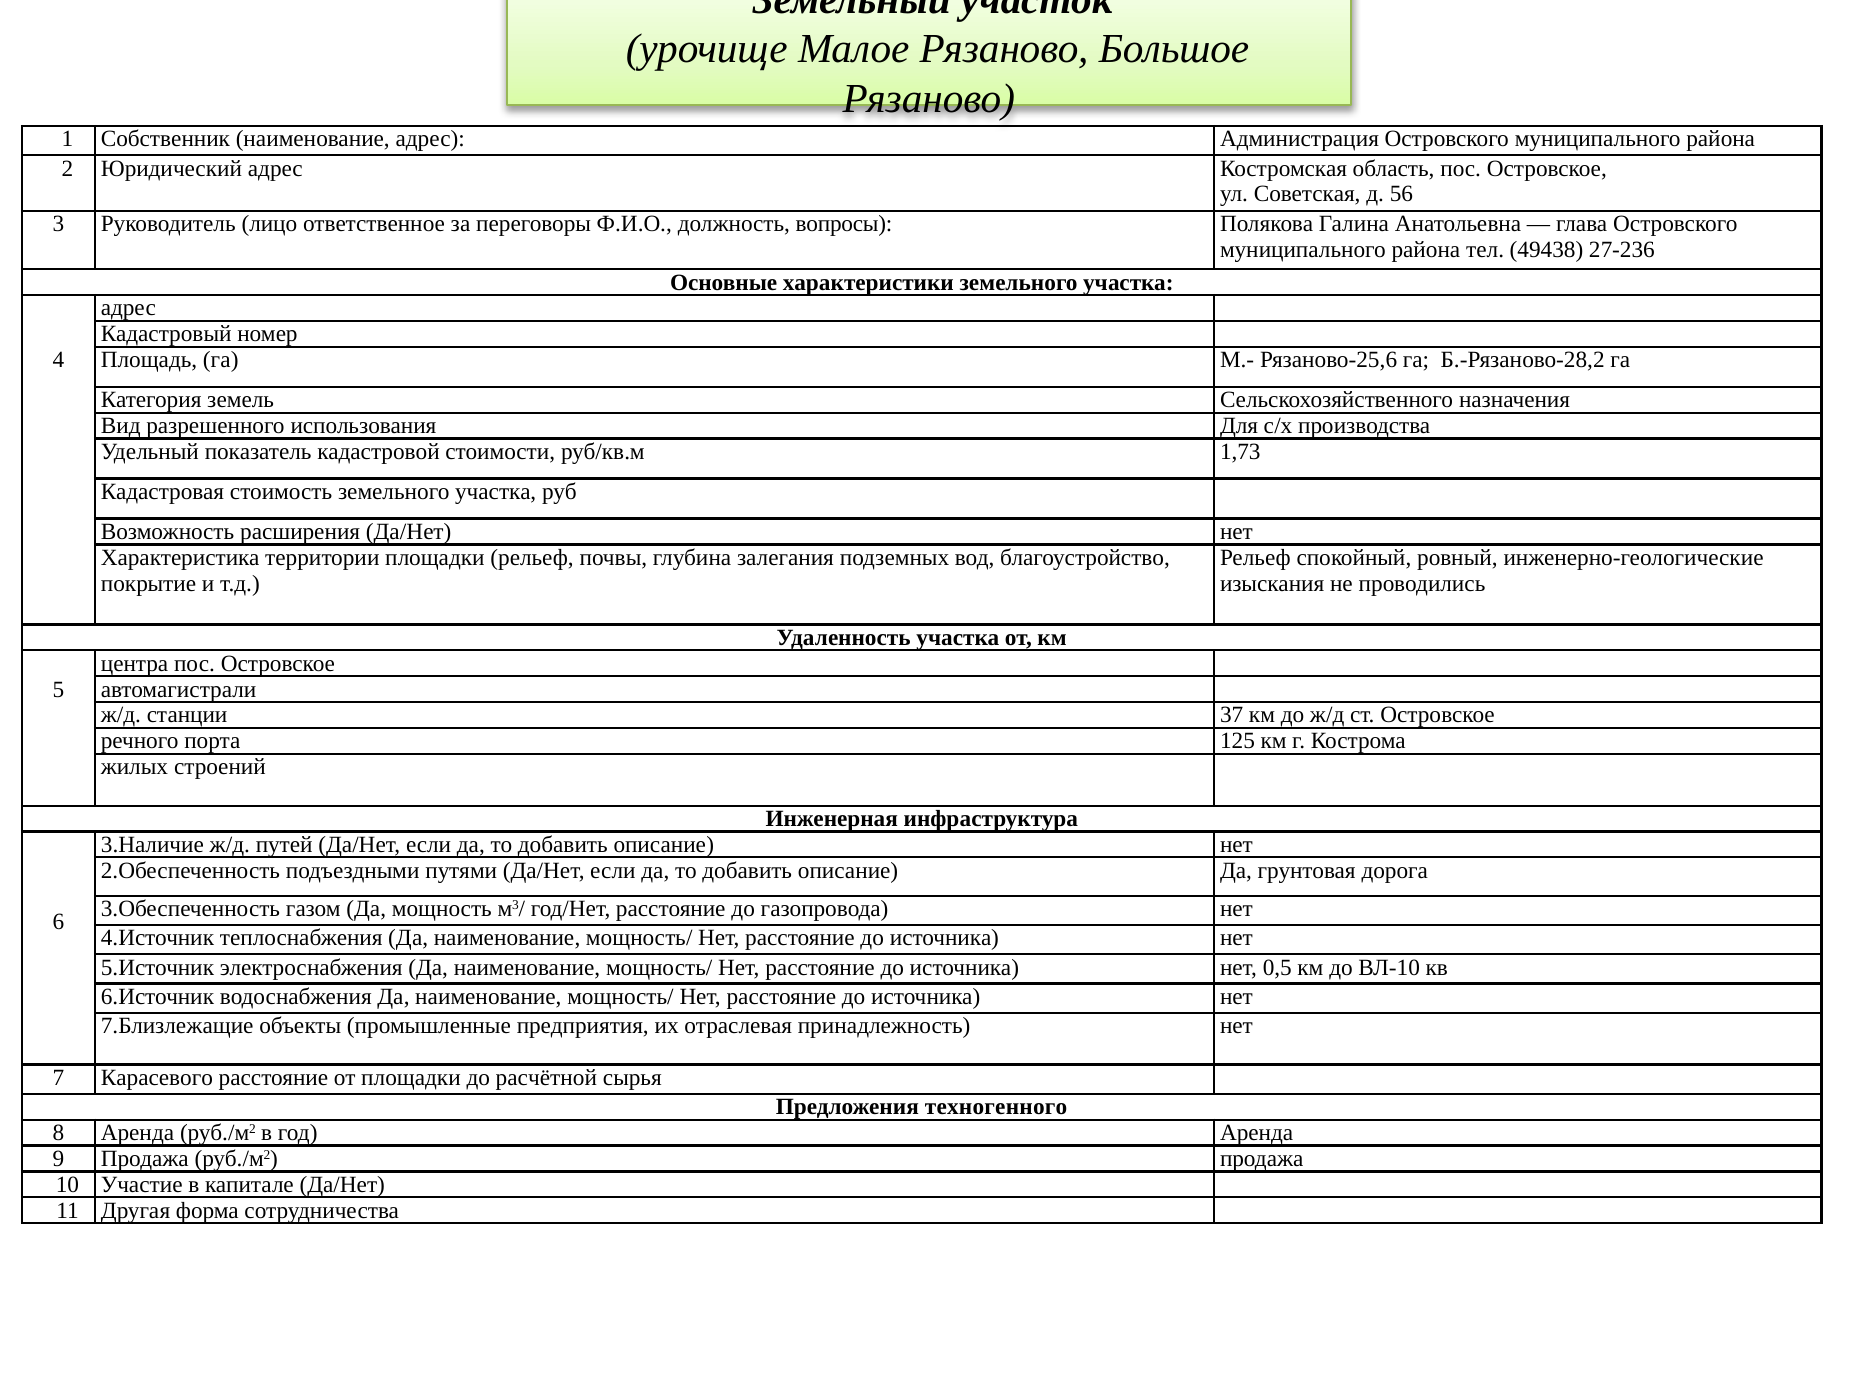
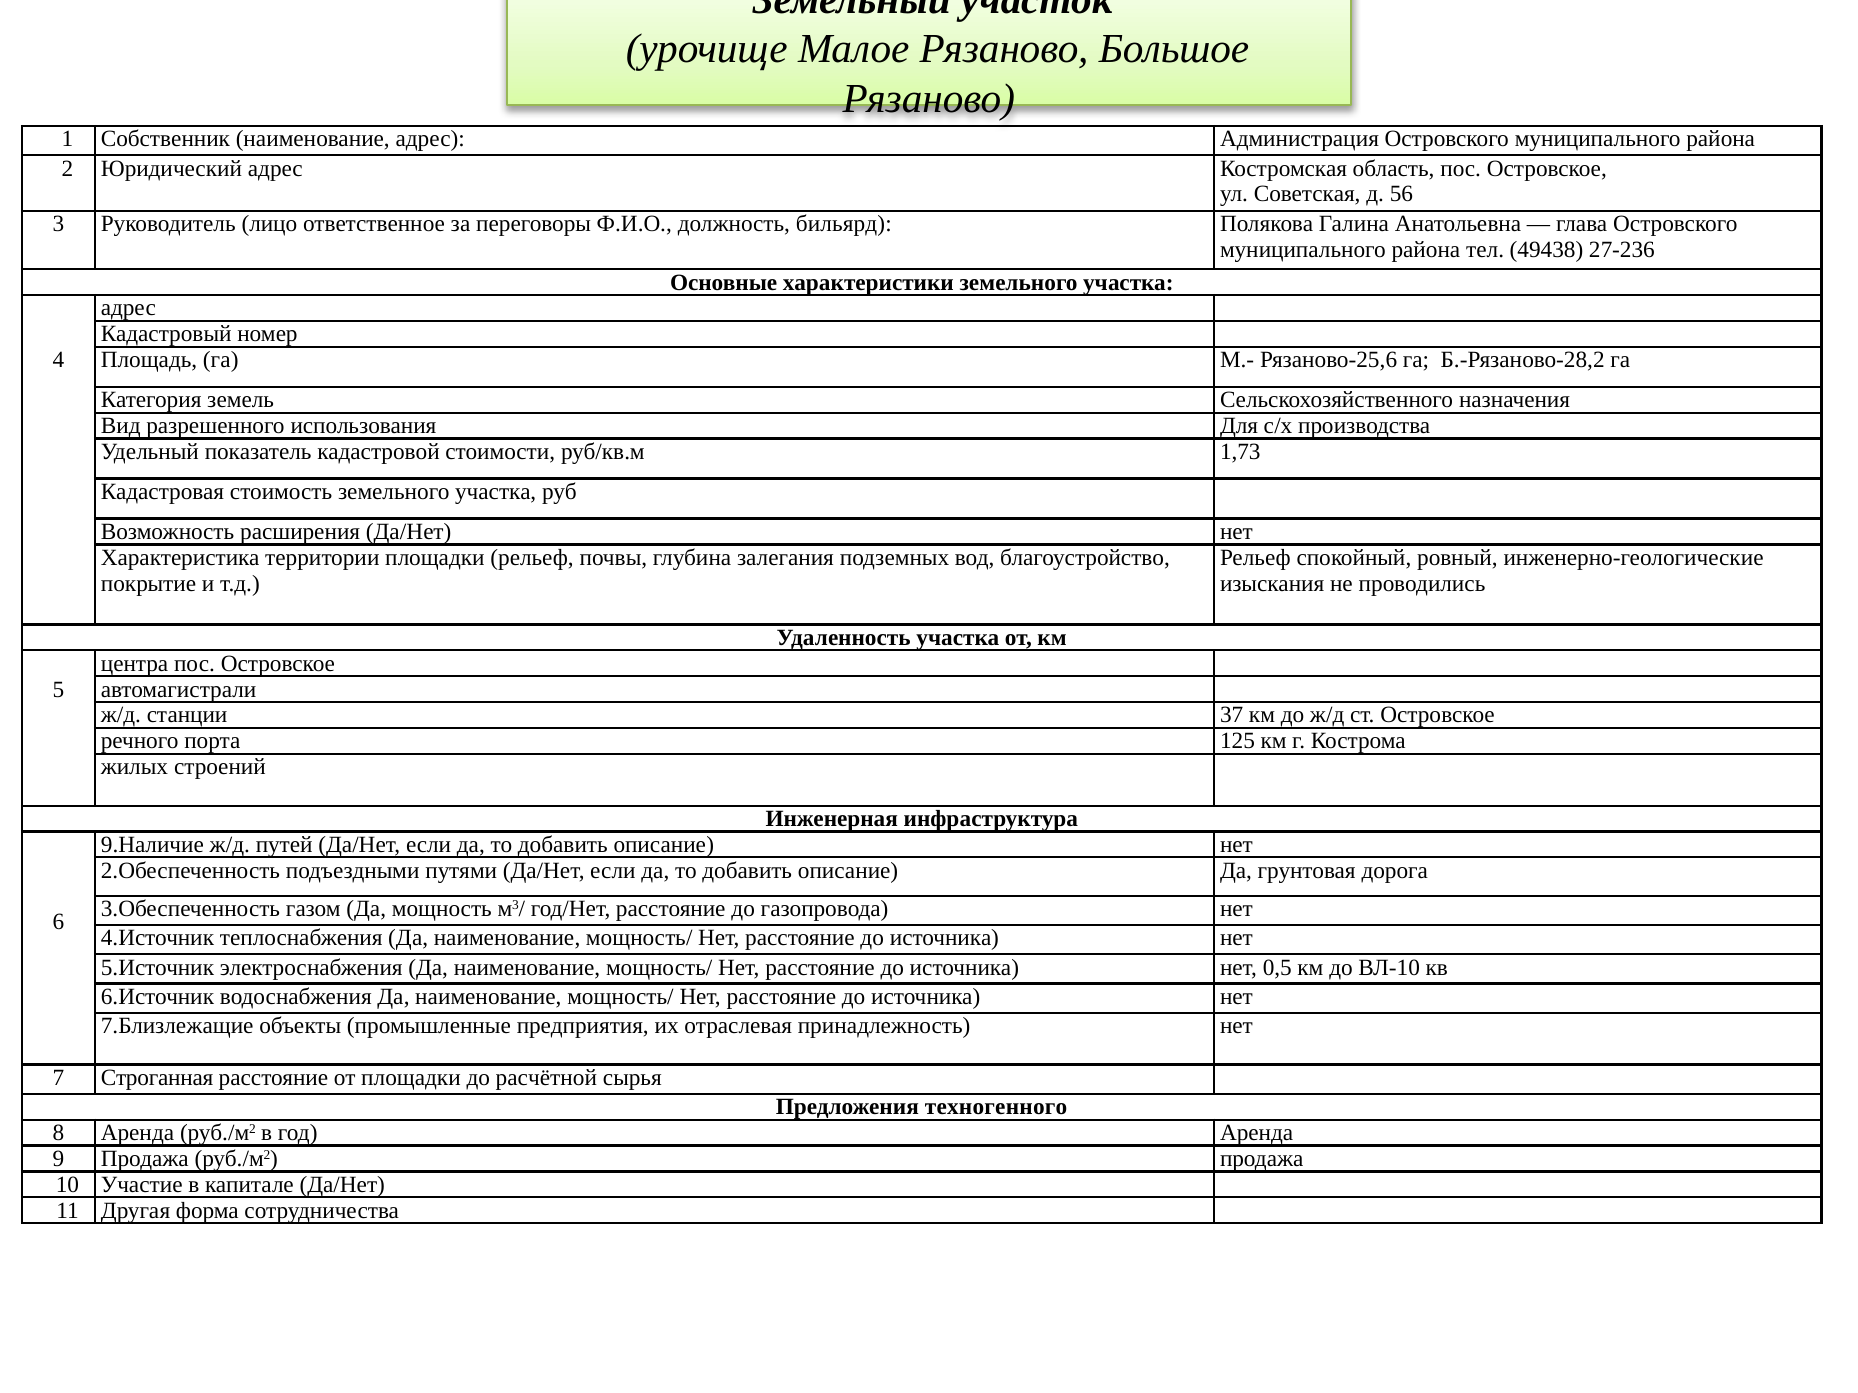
вопросы: вопросы -> бильярд (844, 224)
3.Наличие: 3.Наличие -> 9.Наличие (152, 845)
Карасевого: Карасевого -> Строганная (157, 1078)
